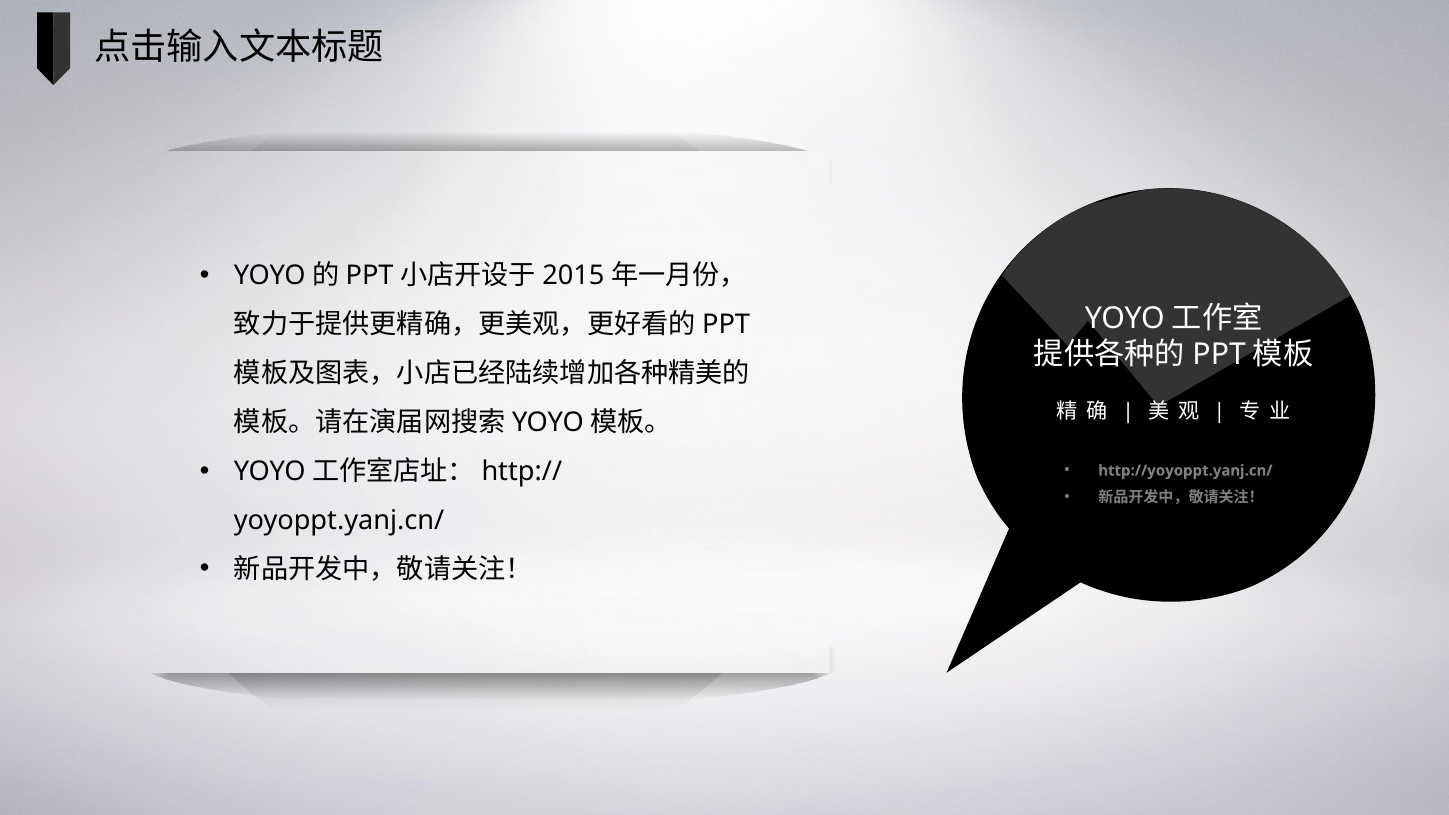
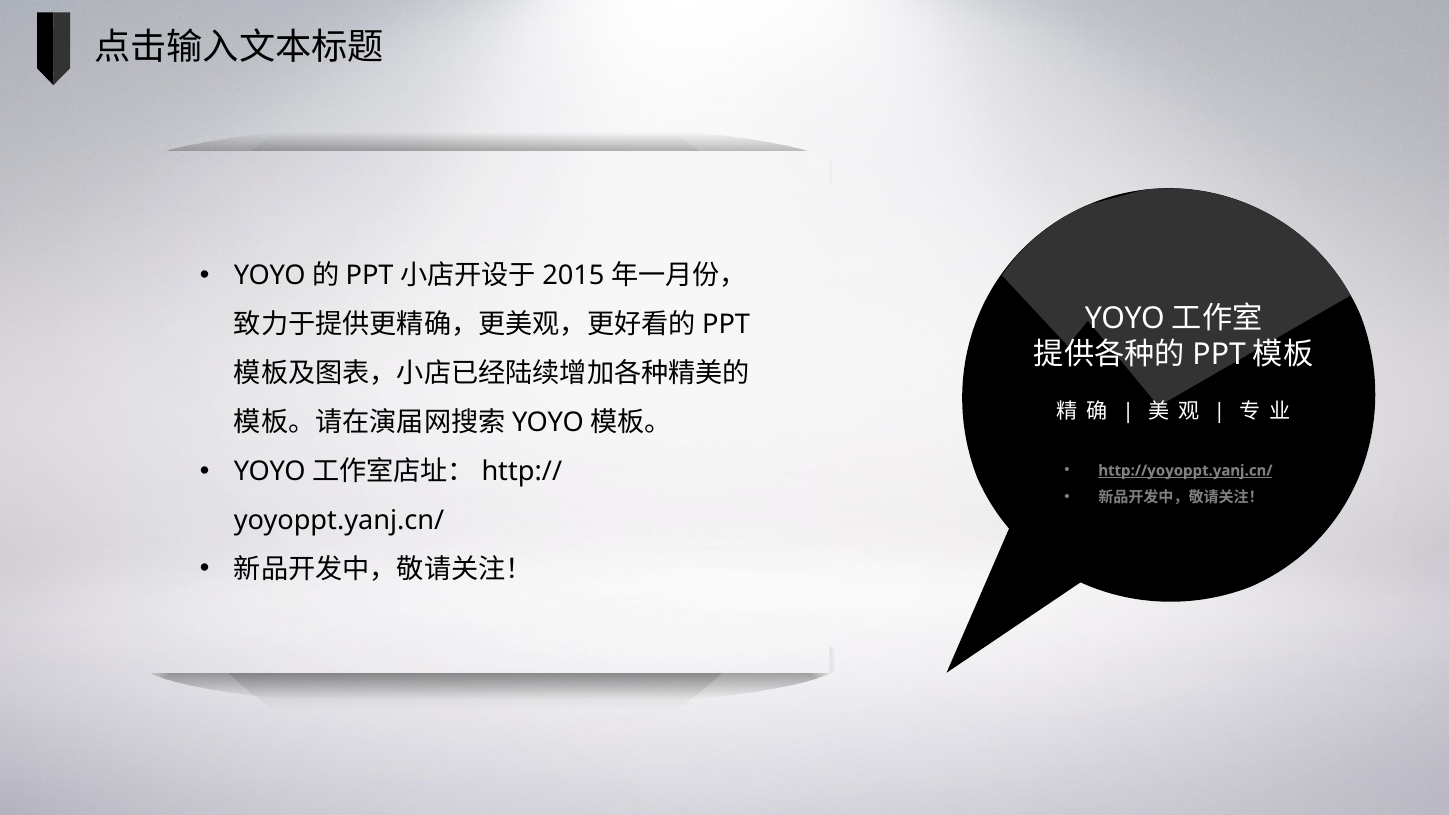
http://yoyoppt.yanj.cn/ underline: none -> present (1185, 471)
